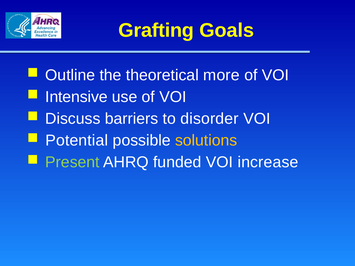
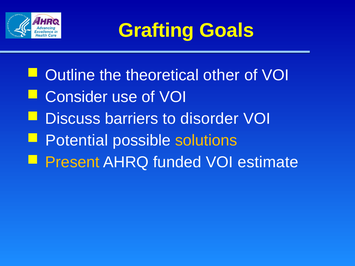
more: more -> other (221, 75)
Intensive: Intensive -> Consider (76, 97)
Present colour: light green -> yellow (72, 162)
increase: increase -> estimate (268, 162)
